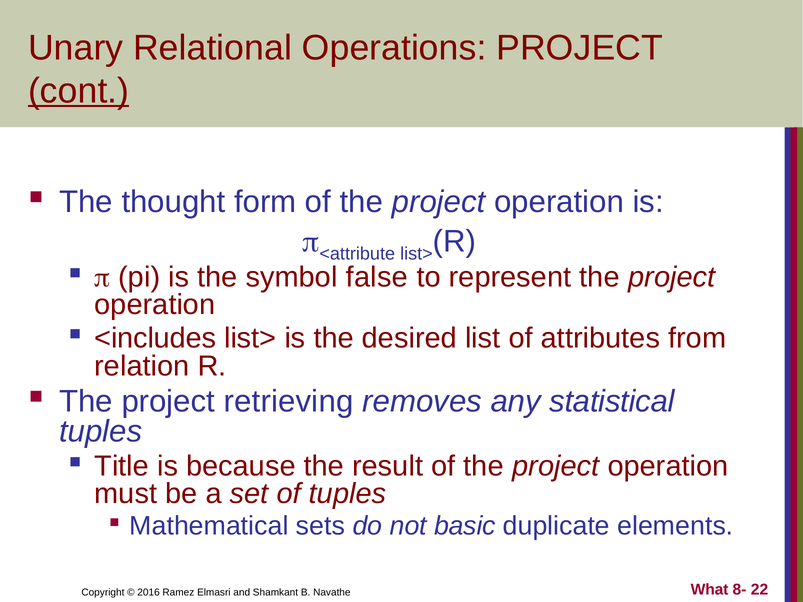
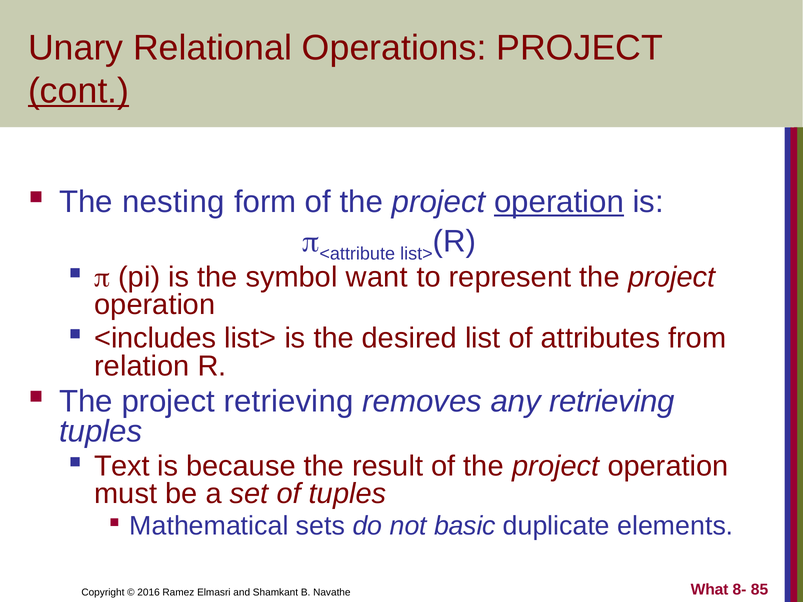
thought: thought -> nesting (173, 202)
operation underline: none -> present (559, 202)
false: false -> want (377, 277)
any statistical: statistical -> retrieving (612, 401)
Title: Title -> Text (122, 466)
22: 22 -> 85 (760, 590)
